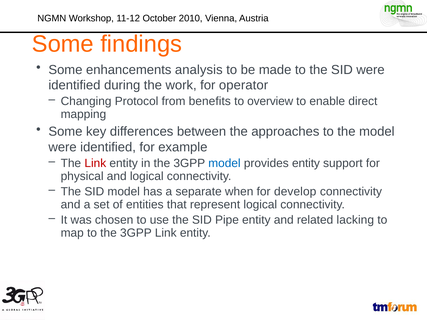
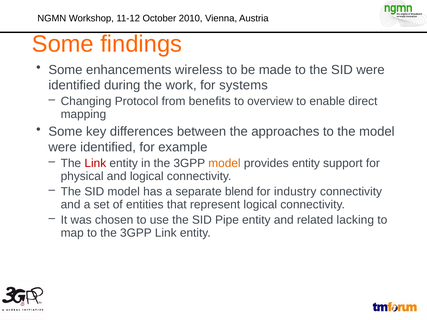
analysis: analysis -> wireless (199, 70)
operator: operator -> systems (244, 85)
model colour: blue -> orange (224, 163)
when: when -> blend (239, 192)
develop: develop -> industry (295, 192)
